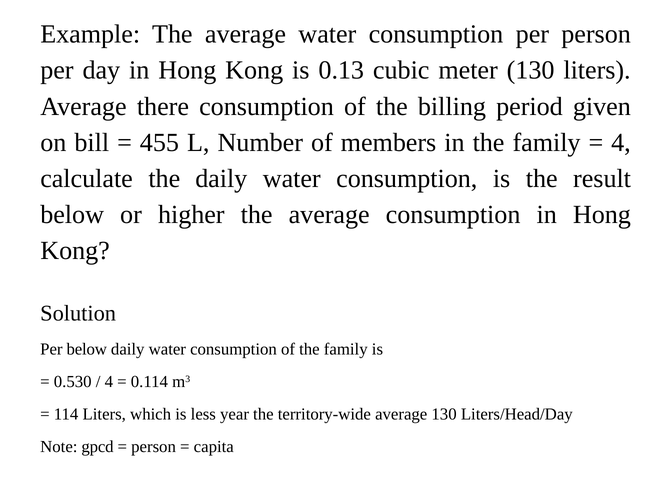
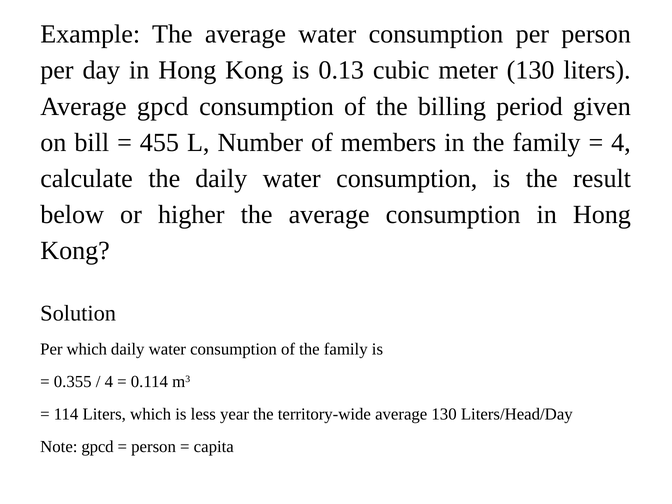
Average there: there -> gpcd (163, 106)
Per below: below -> which (87, 349)
0.530: 0.530 -> 0.355 (73, 382)
